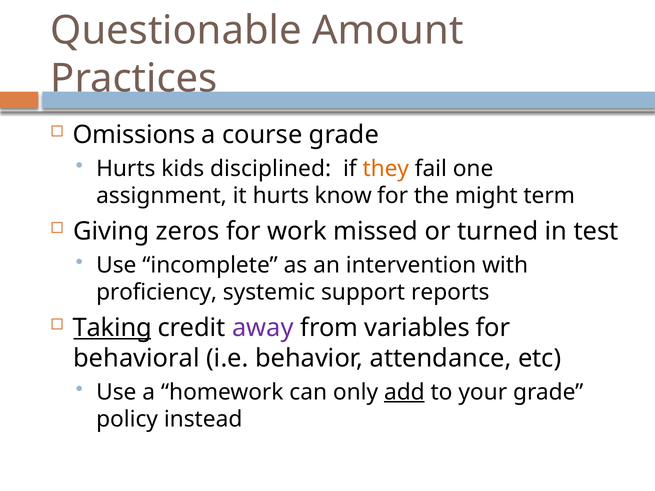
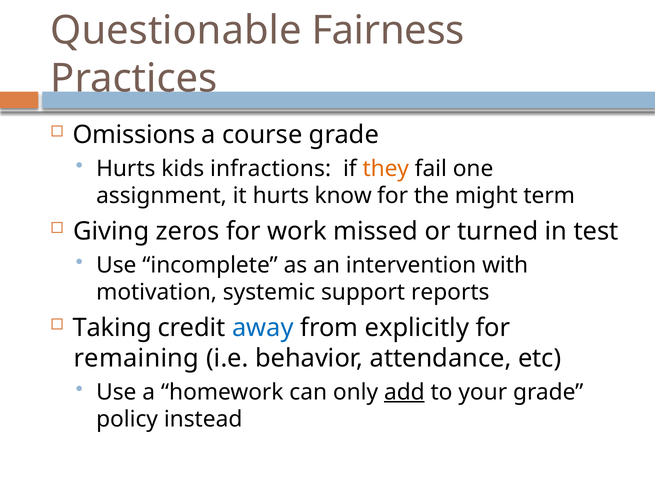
Amount: Amount -> Fairness (388, 31)
disciplined: disciplined -> infractions (271, 169)
proficiency: proficiency -> motivation (157, 292)
Taking underline: present -> none (112, 328)
away colour: purple -> blue (263, 328)
variables: variables -> explicitly (417, 328)
behavioral: behavioral -> remaining (136, 359)
